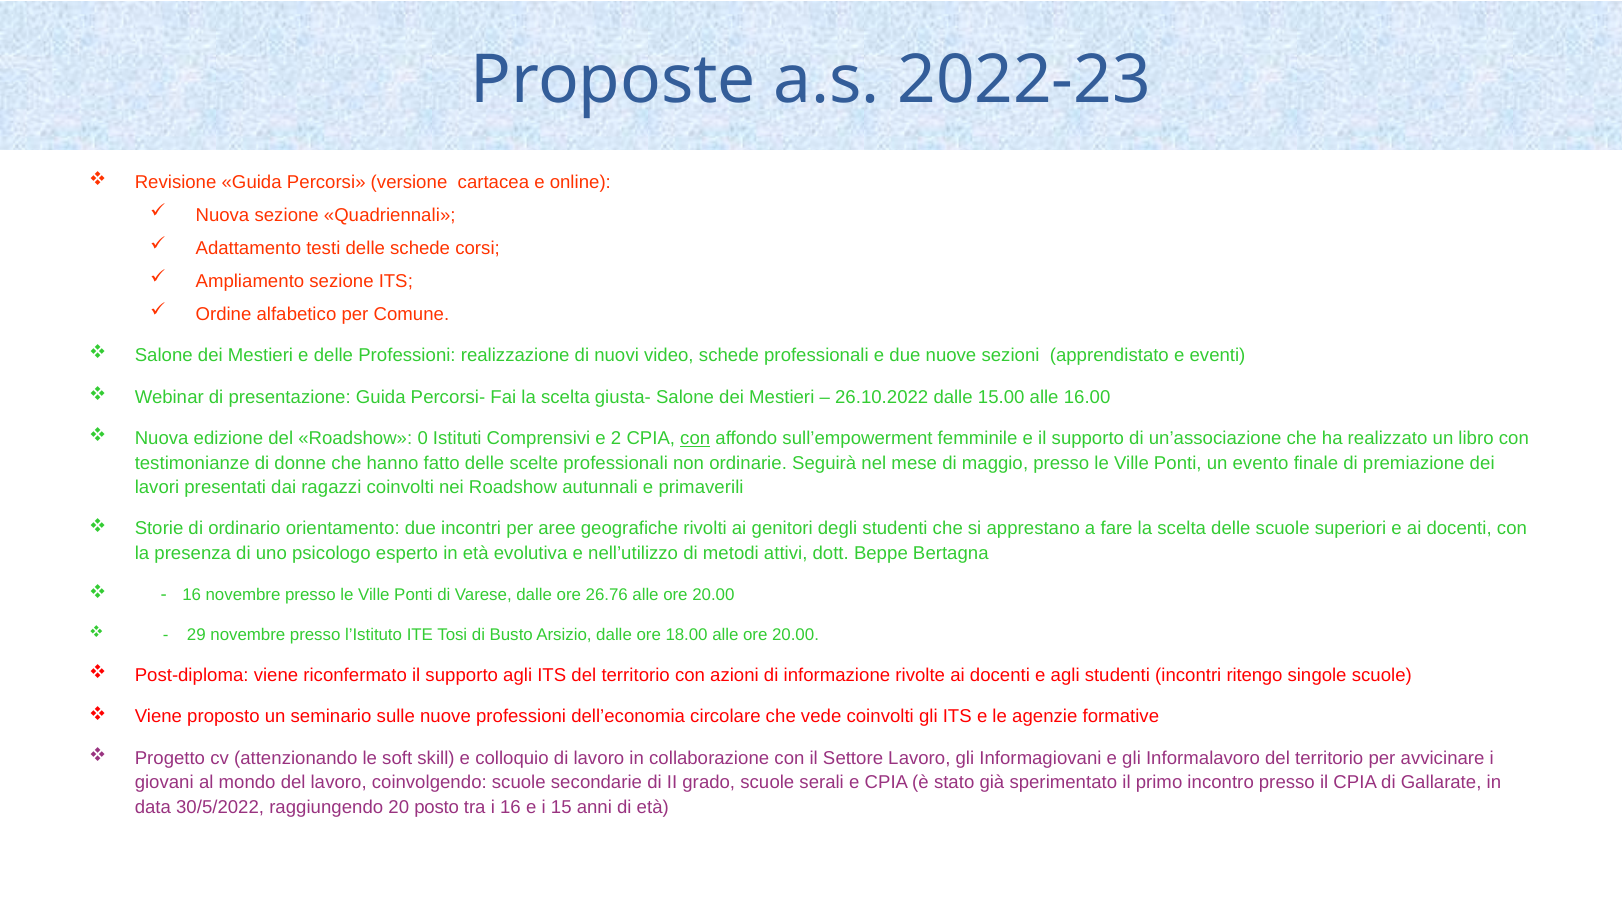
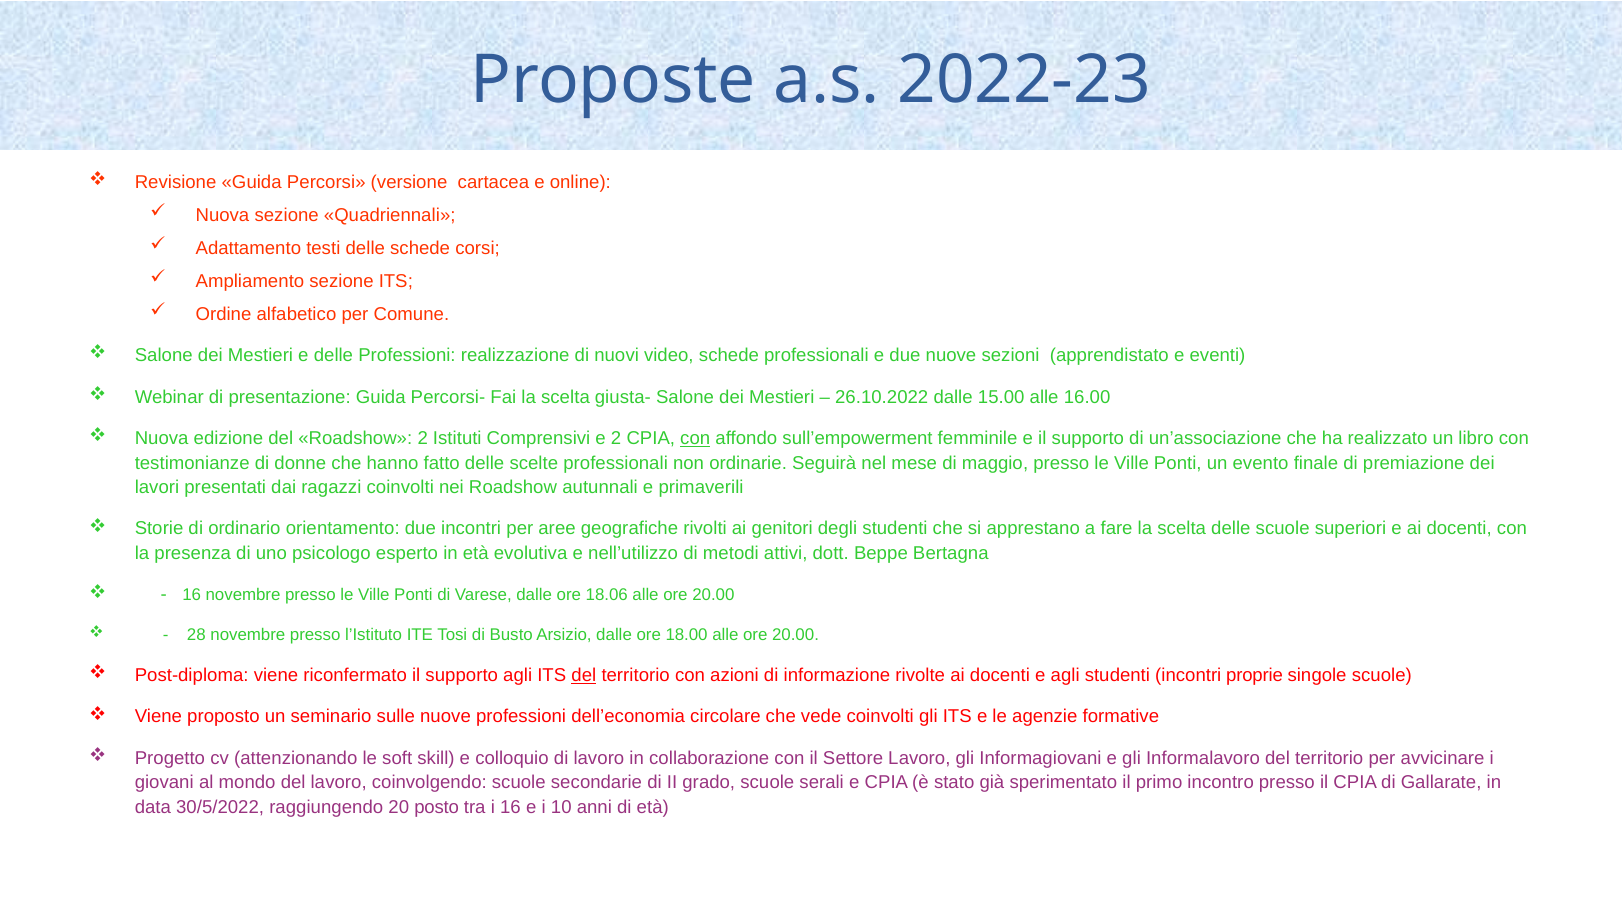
Roadshow 0: 0 -> 2 (423, 439)
26.76: 26.76 -> 18.06 (607, 596)
29: 29 -> 28 (196, 635)
del underline: none -> present (584, 676)
ritengo: ritengo -> proprie (1255, 676)
15: 15 -> 10 (561, 808)
